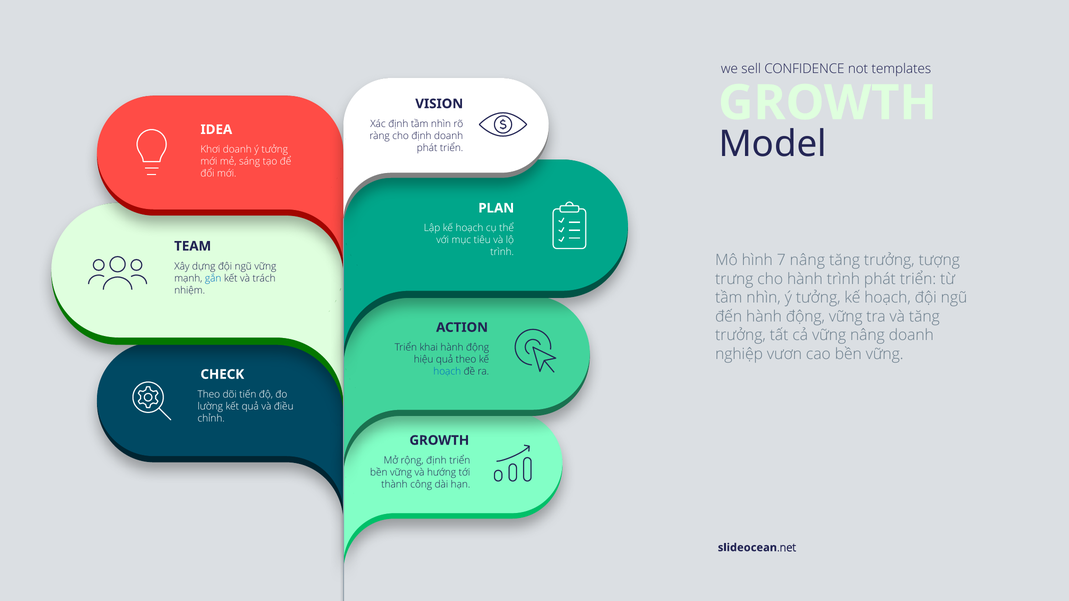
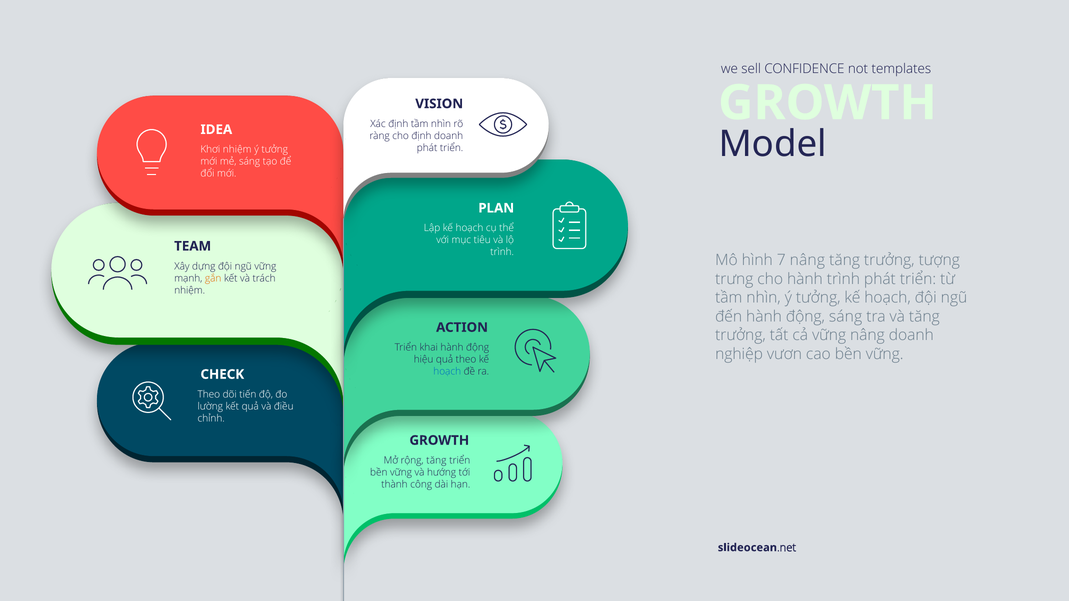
Khơi doanh: doanh -> nhiệm (237, 150)
gắn colour: blue -> orange (213, 278)
động vững: vững -> sáng (846, 317)
rộng định: định -> tăng (436, 461)
